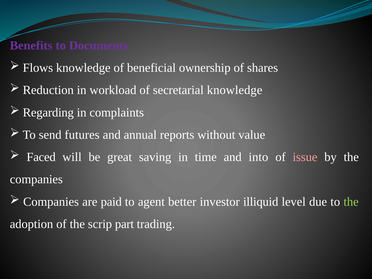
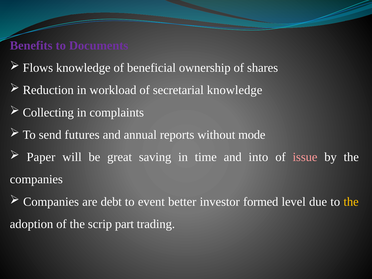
Regarding: Regarding -> Collecting (48, 112)
value: value -> mode (252, 135)
Faced: Faced -> Paper (41, 157)
paid: paid -> debt (111, 202)
agent: agent -> event (151, 202)
illiquid: illiquid -> formed (261, 202)
the colour: light green -> yellow (351, 202)
